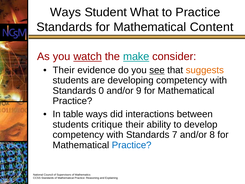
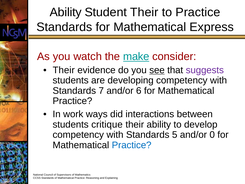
Ways: Ways -> Ability (66, 12)
Student What: What -> Their (144, 12)
Content: Content -> Express (212, 27)
watch underline: present -> none (88, 56)
suggests colour: orange -> purple (205, 70)
0: 0 -> 7 (101, 91)
9: 9 -> 6 (139, 91)
table: table -> work (73, 114)
7: 7 -> 5 (175, 135)
8: 8 -> 0 (212, 135)
